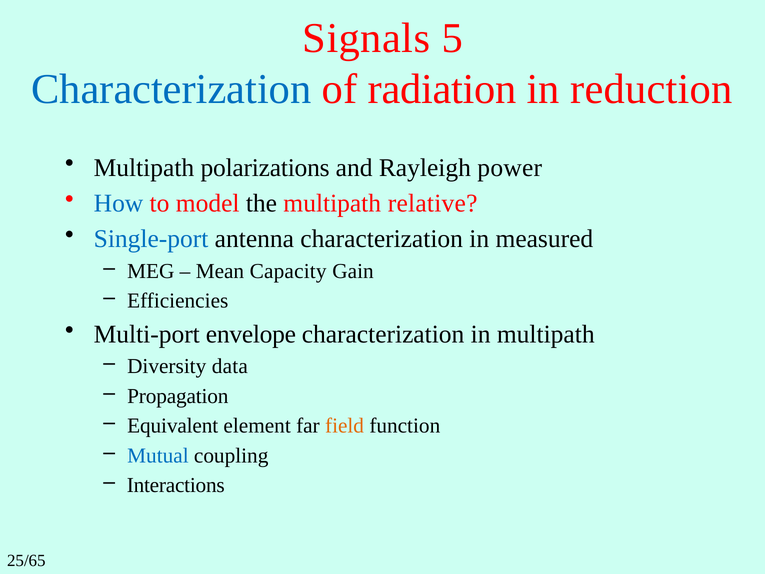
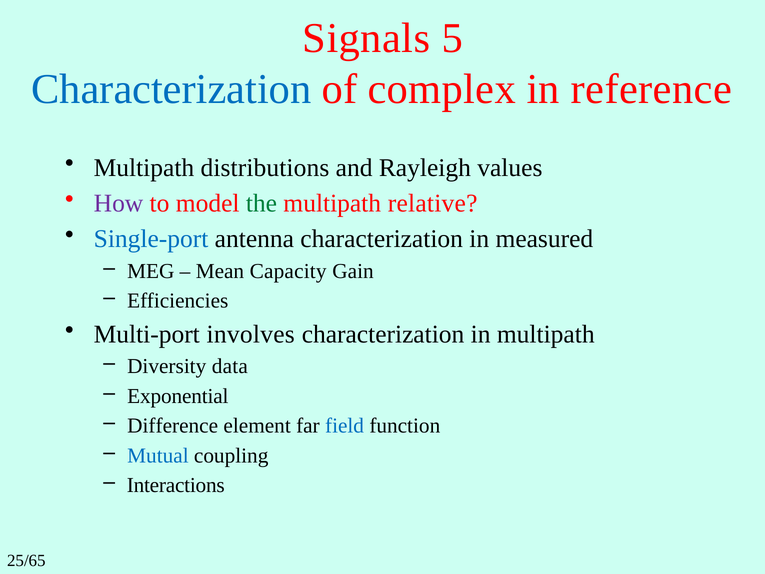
radiation: radiation -> complex (442, 89)
reduction: reduction -> reference (651, 89)
polarizations: polarizations -> distributions (265, 168)
power: power -> values (510, 168)
How colour: blue -> purple (119, 203)
the colour: black -> green (261, 203)
envelope: envelope -> involves (251, 334)
Propagation: Propagation -> Exponential (178, 396)
Equivalent: Equivalent -> Difference (173, 426)
field colour: orange -> blue (345, 426)
